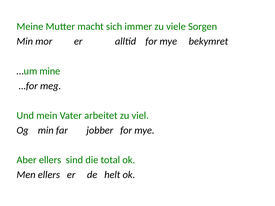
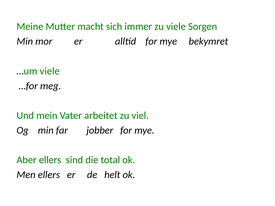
…um mine: mine -> viele (50, 71)
